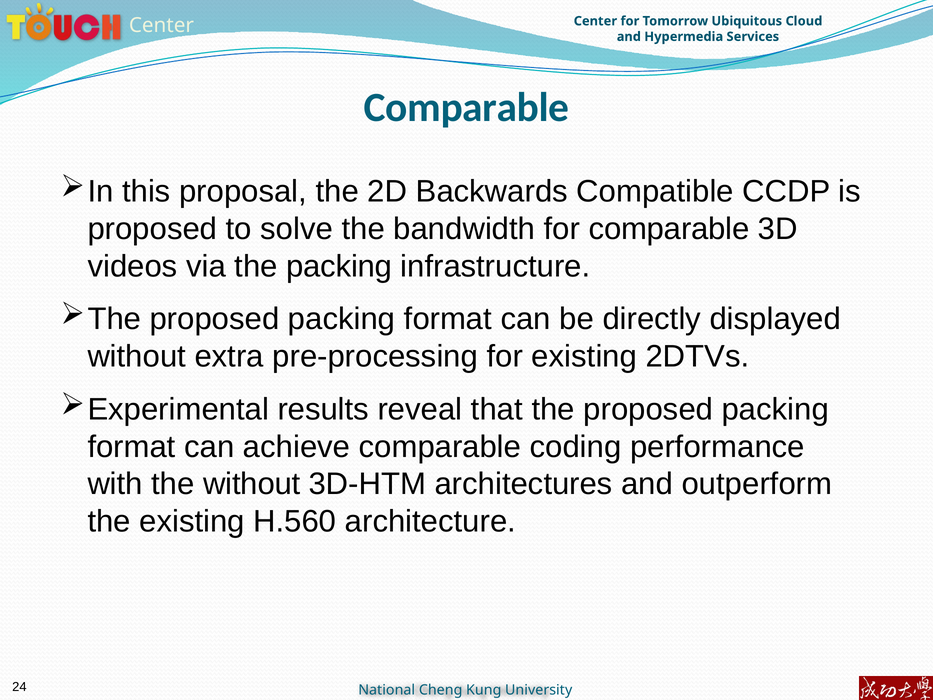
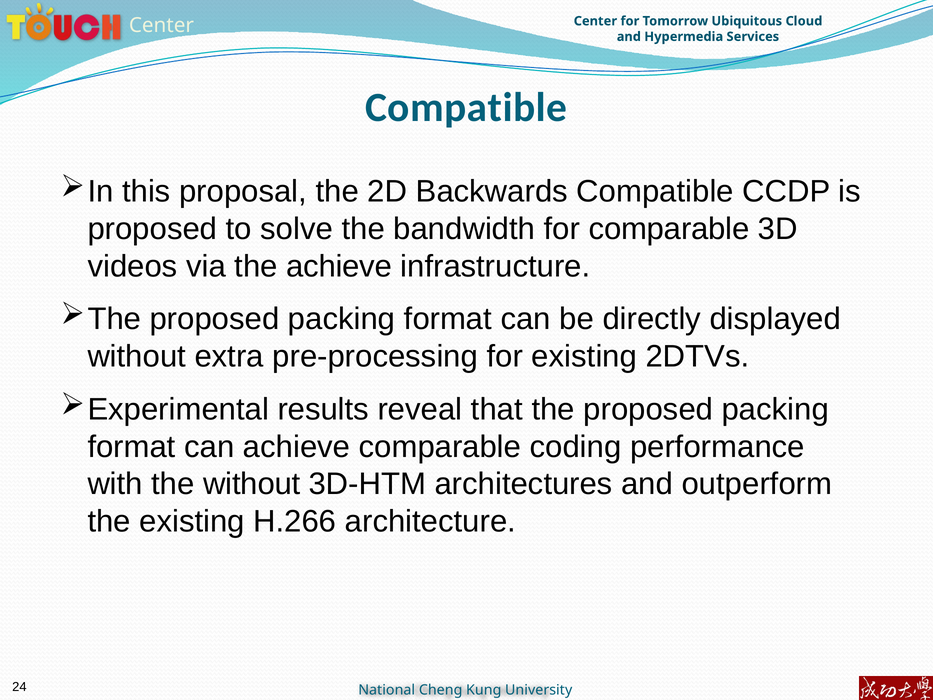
Comparable: Comparable -> Compatible (466, 107)
the packing: packing -> achieve (339, 266)
H.560: H.560 -> H.266 (295, 521)
